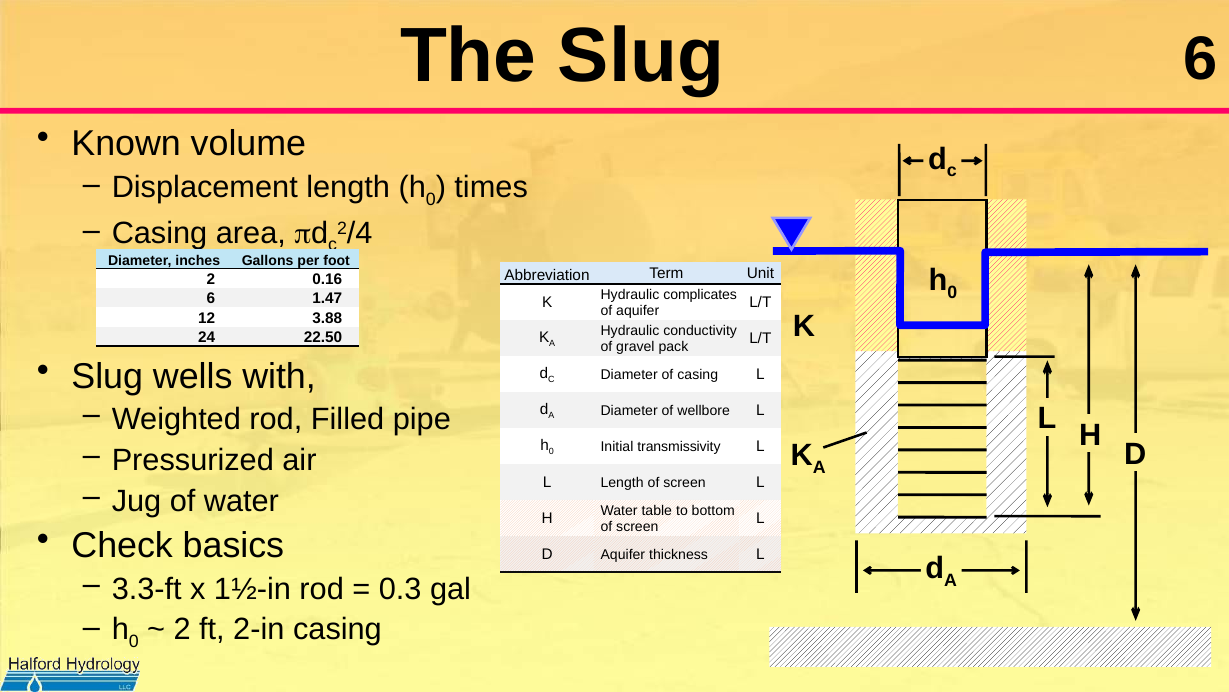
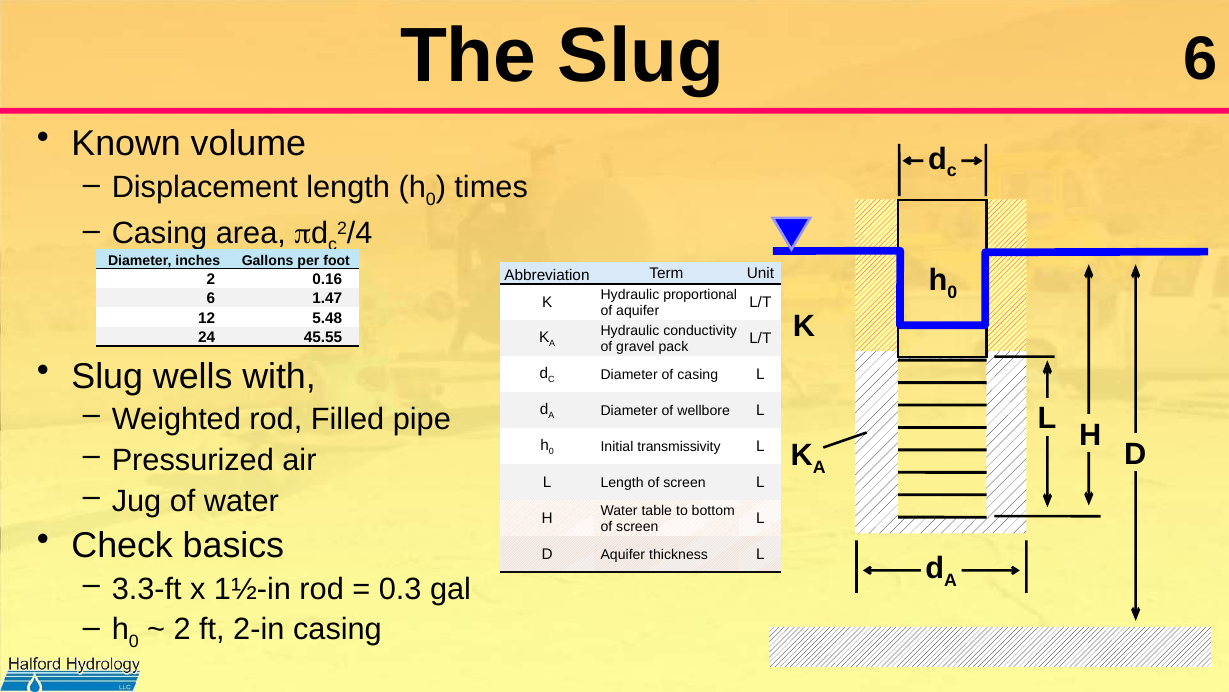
complicates: complicates -> proportional (700, 295)
3.88: 3.88 -> 5.48 (327, 318)
22.50: 22.50 -> 45.55 (323, 337)
